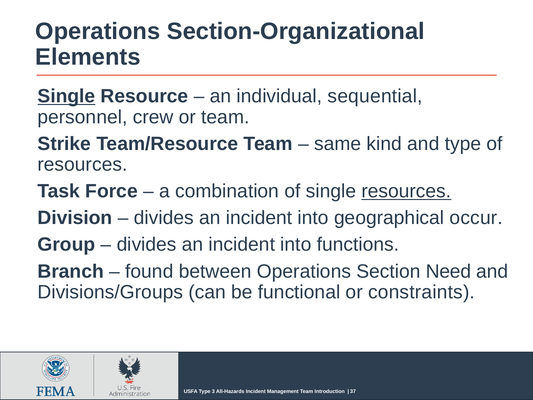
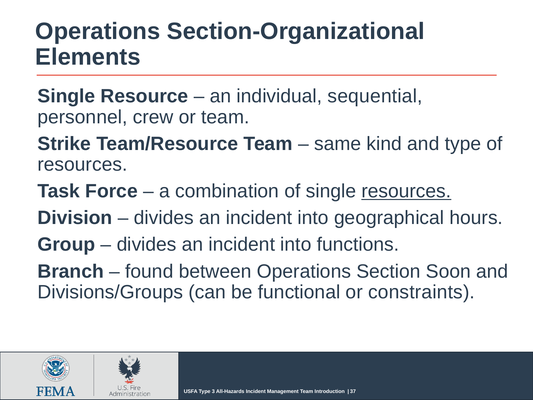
Single underline: present -> none (66, 96)
occur: occur -> hours (476, 218)
Need: Need -> Soon (448, 271)
